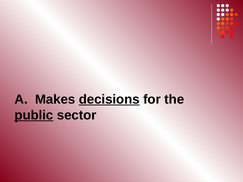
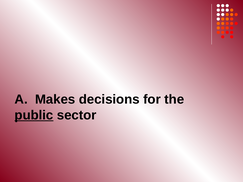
decisions underline: present -> none (109, 100)
